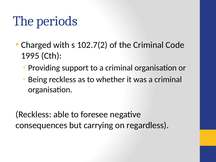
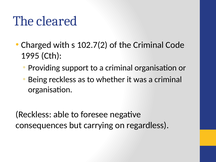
periods: periods -> cleared (57, 21)
